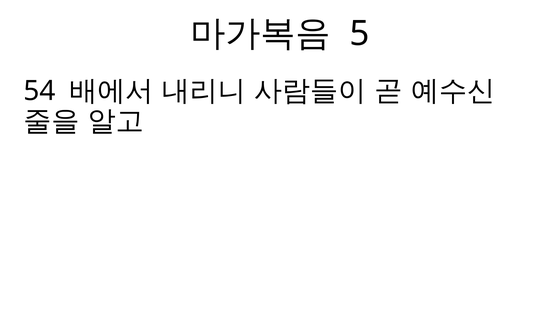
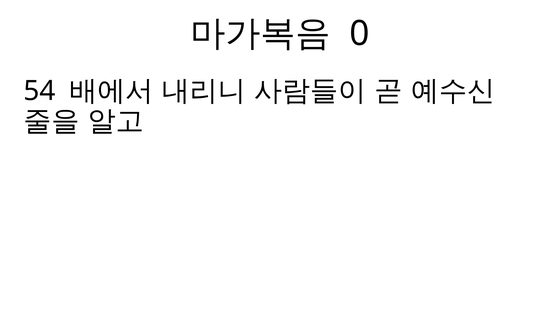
5: 5 -> 0 (359, 34)
